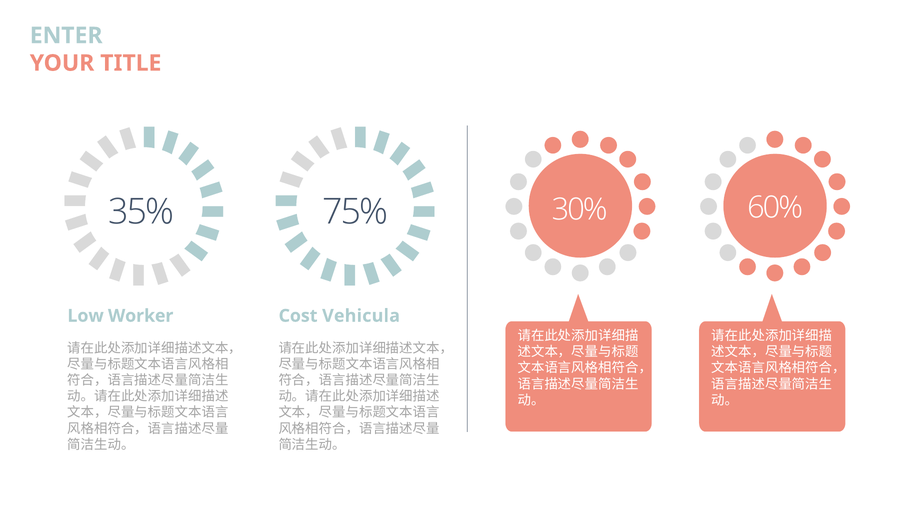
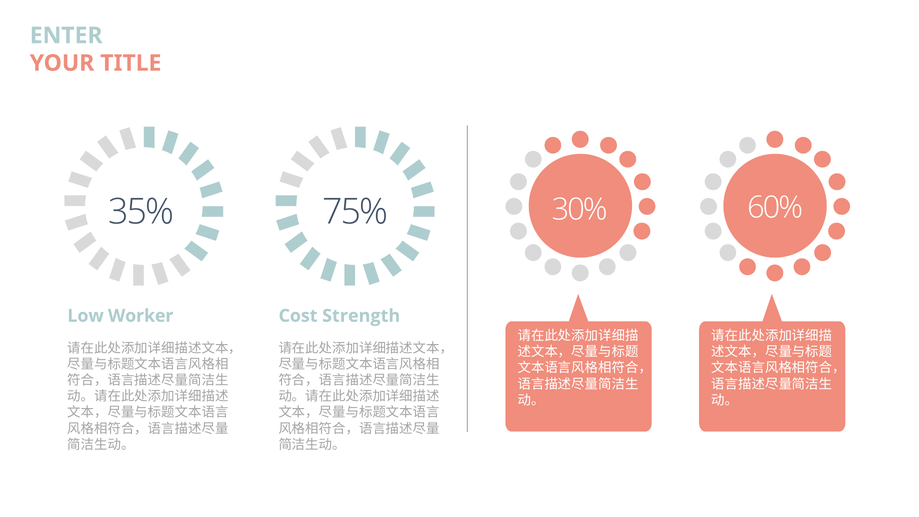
Vehicula: Vehicula -> Strength (361, 316)
